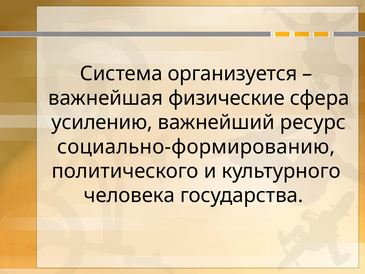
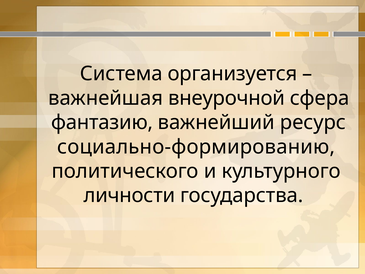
физические: физические -> внеурочной (227, 98)
усилению: усилению -> фантазию (102, 122)
человека: человека -> личности (129, 195)
